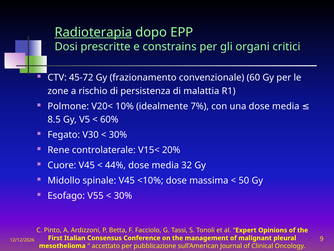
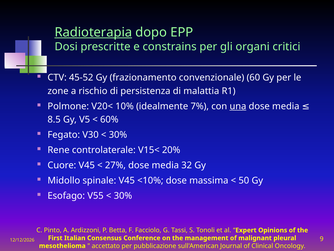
45-72: 45-72 -> 45-52 (81, 78)
una underline: none -> present (238, 106)
44%: 44% -> 27% (115, 165)
